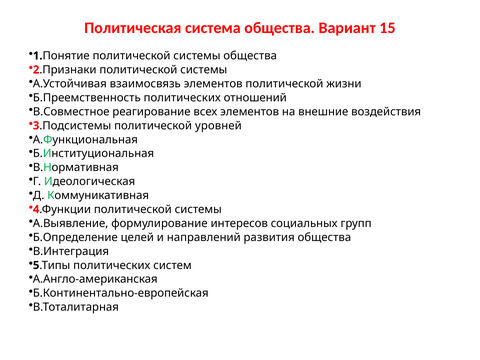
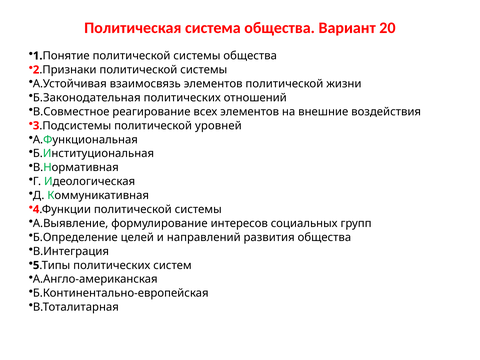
15: 15 -> 20 (387, 28)
Б.Преемственность: Б.Преемственность -> Б.Законодательная (87, 98)
